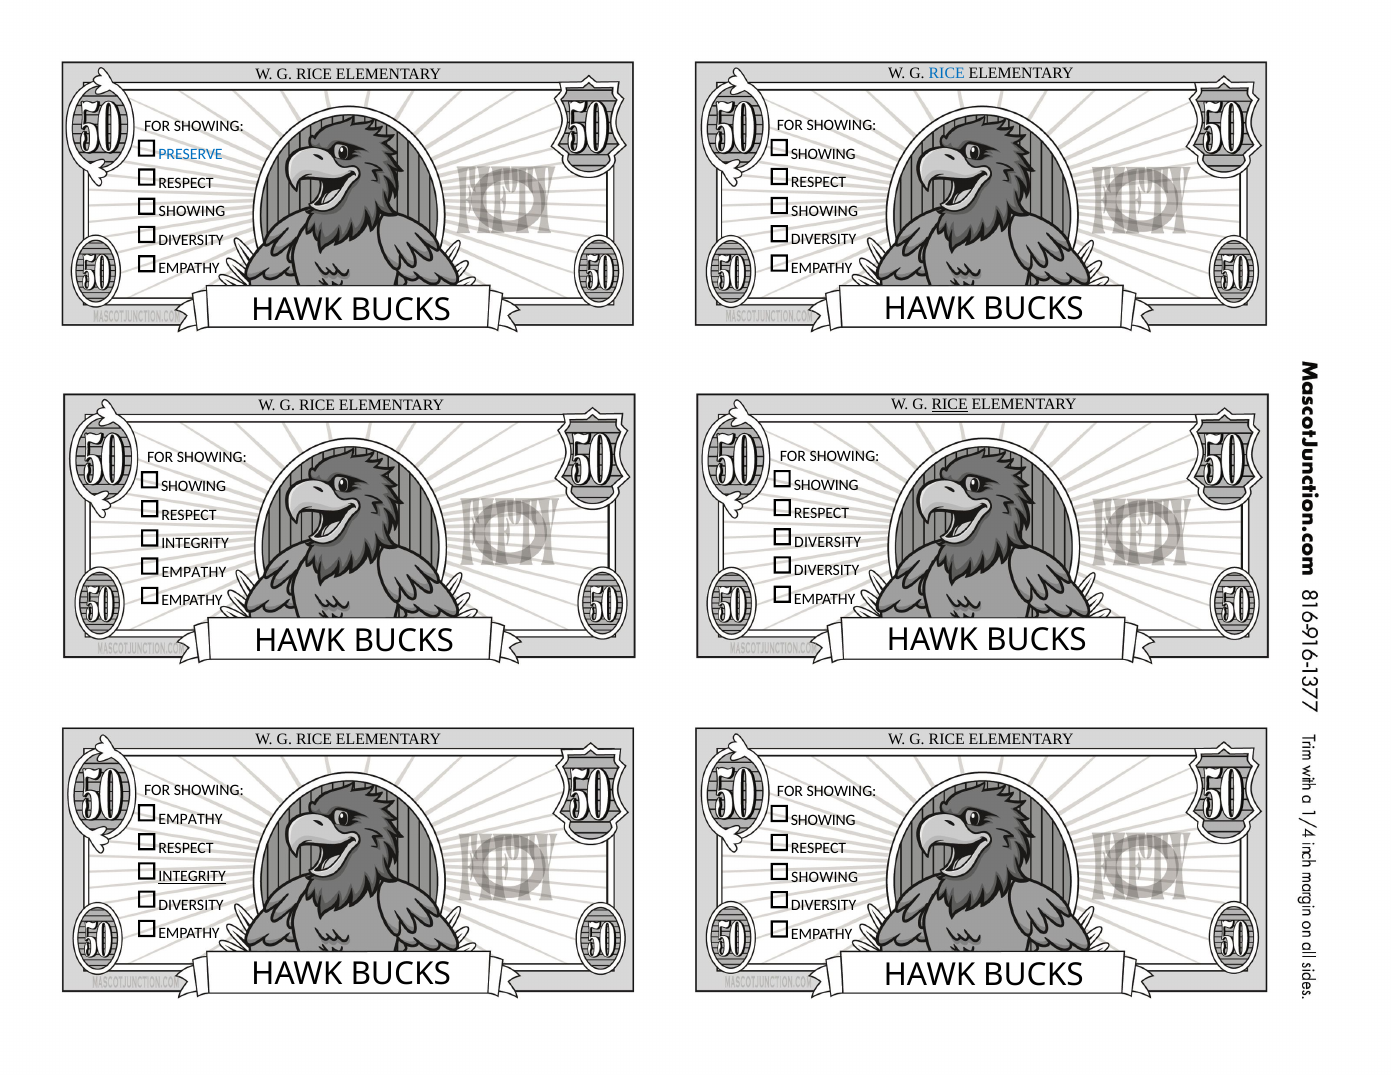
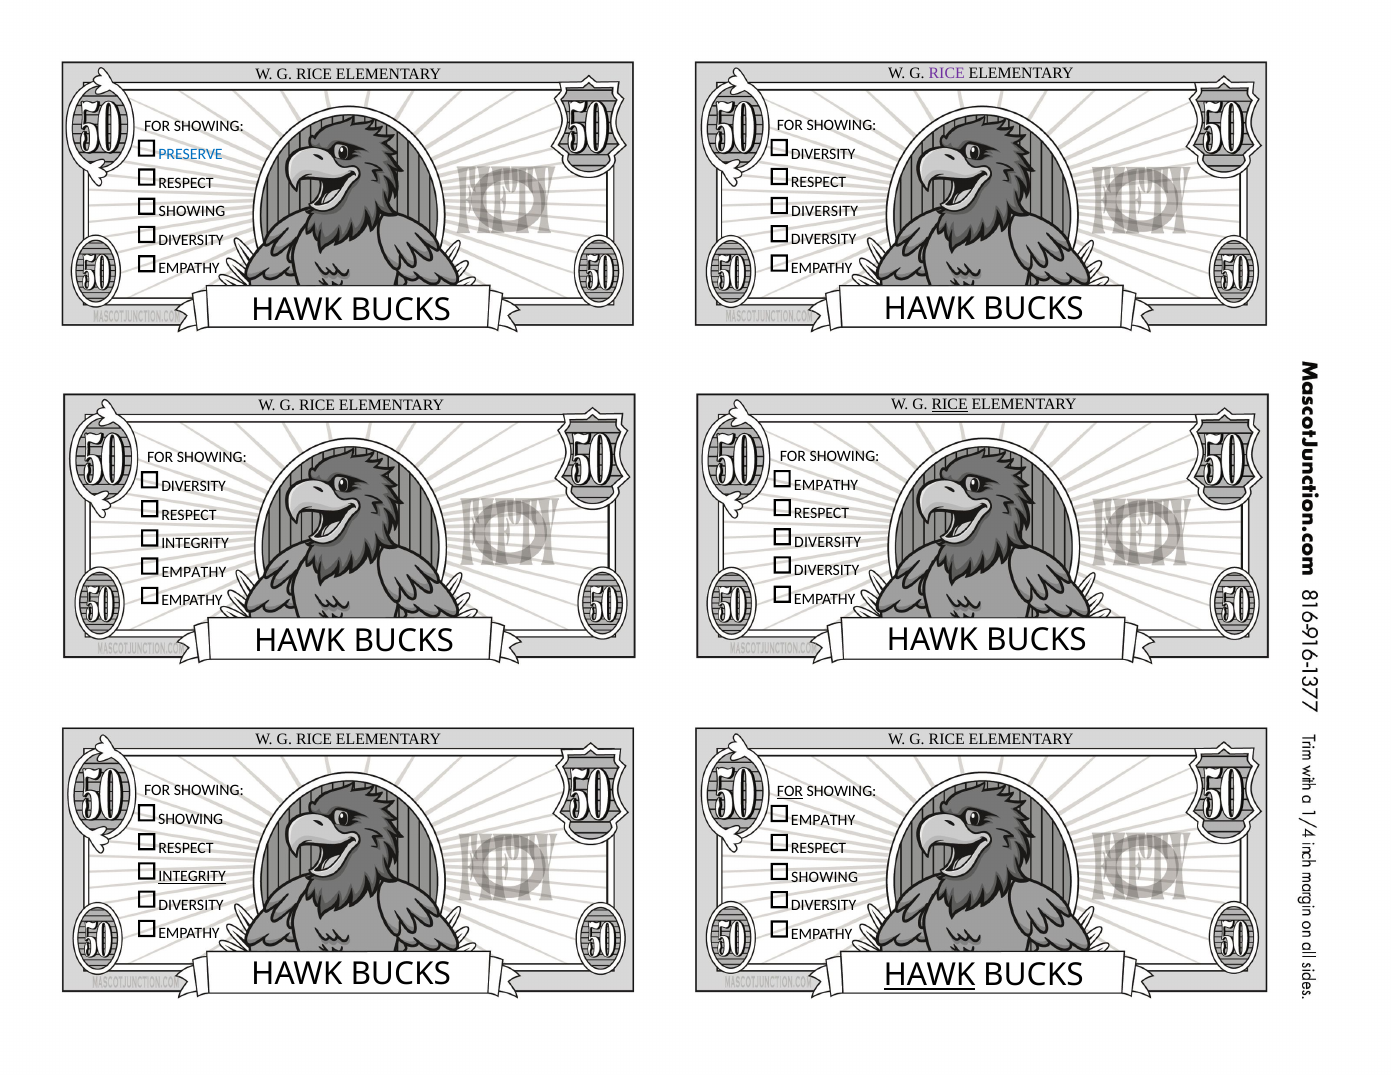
RICE colour: blue -> purple (947, 73)
SHOWING: SHOWING -> DIVERSITY (823, 154)
SHOWING: SHOWING -> DIVERSITY (825, 211)
SHOWING: SHOWING -> EMPATHY (826, 485)
SHOWING: SHOWING -> DIVERSITY (194, 486)
FOR underline: none -> present (790, 791)
EMPATHY: EMPATHY -> SHOWING (191, 819)
SHOWING: SHOWING -> EMPATHY (823, 820)
HAWK underline: none -> present (929, 975)
